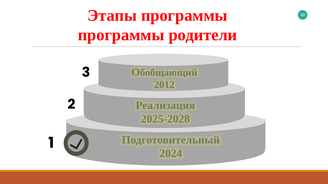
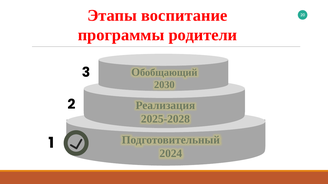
Этапы программы: программы -> воспитание (184, 15)
2012: 2012 -> 2030 (164, 85)
